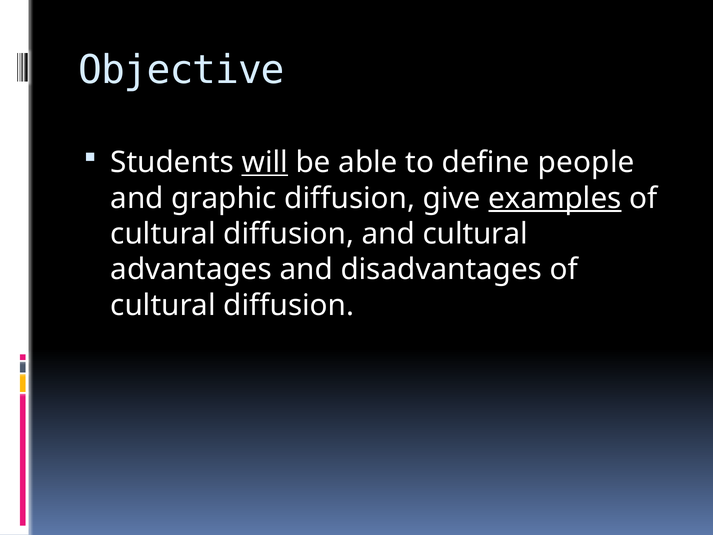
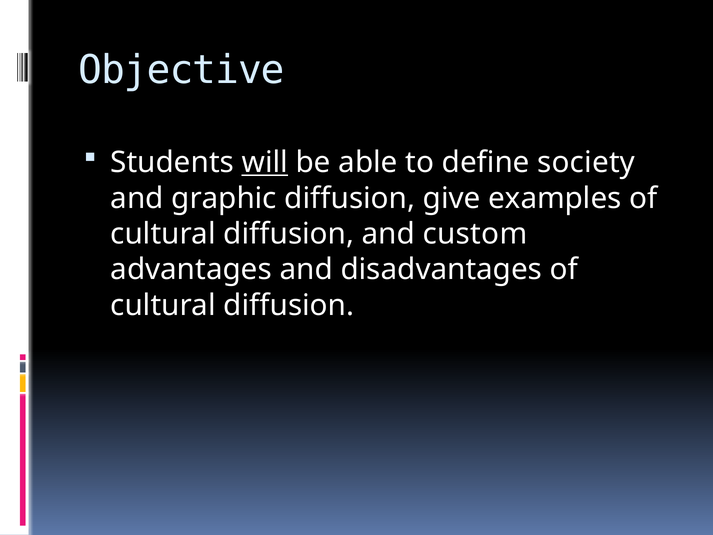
people: people -> society (586, 162)
examples underline: present -> none (555, 198)
and cultural: cultural -> custom (475, 234)
